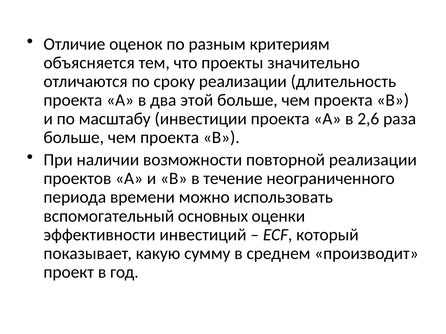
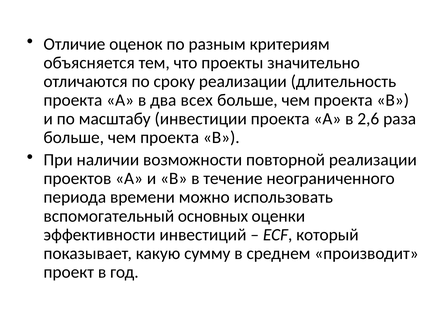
этой: этой -> всех (197, 100)
